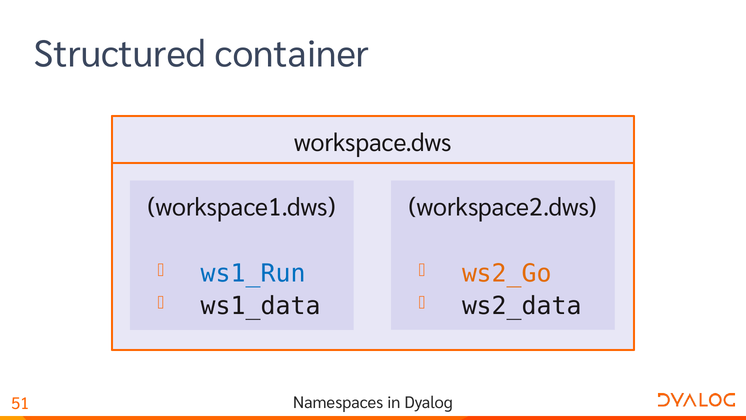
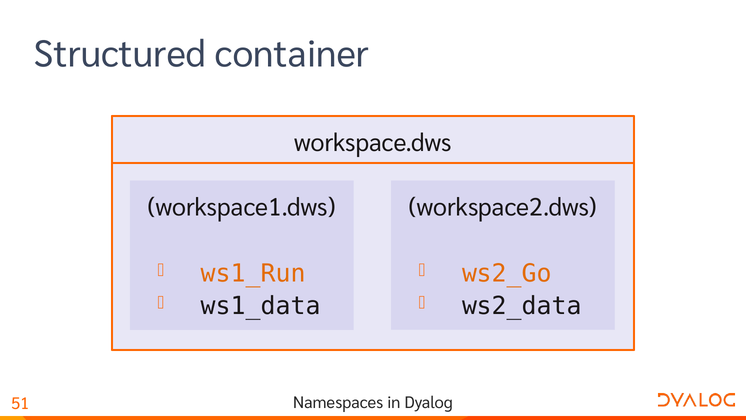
ws1_Run colour: blue -> orange (253, 273)
